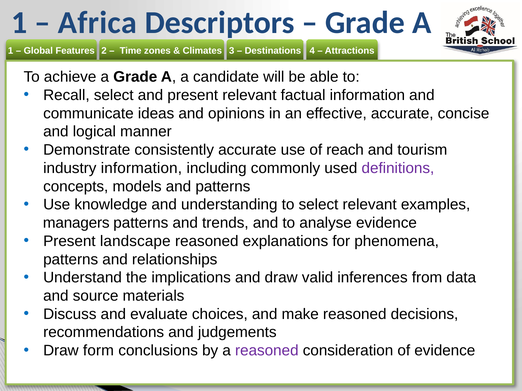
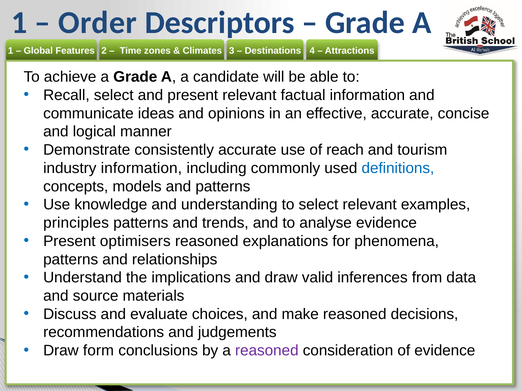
Africa: Africa -> Order (97, 23)
definitions colour: purple -> blue (398, 168)
managers: managers -> principles (76, 223)
landscape: landscape -> optimisers (135, 241)
